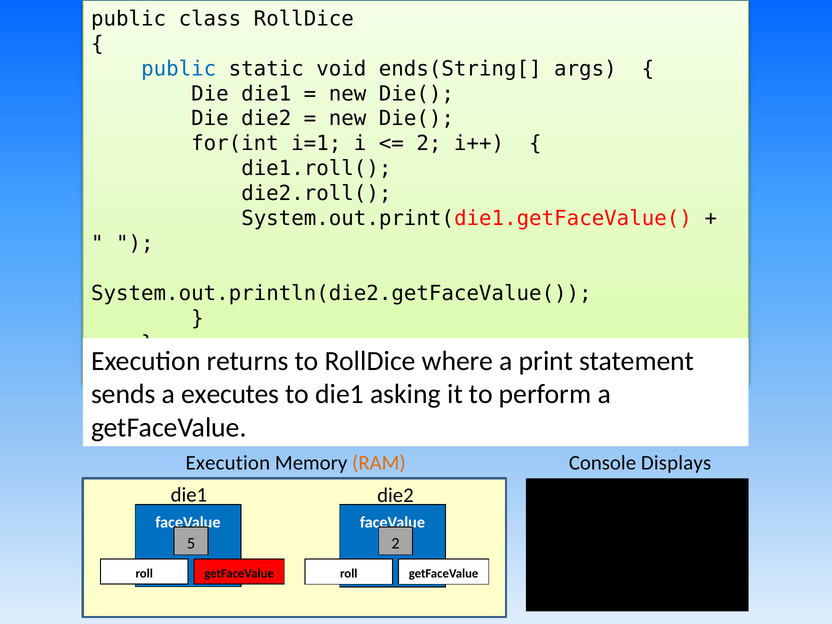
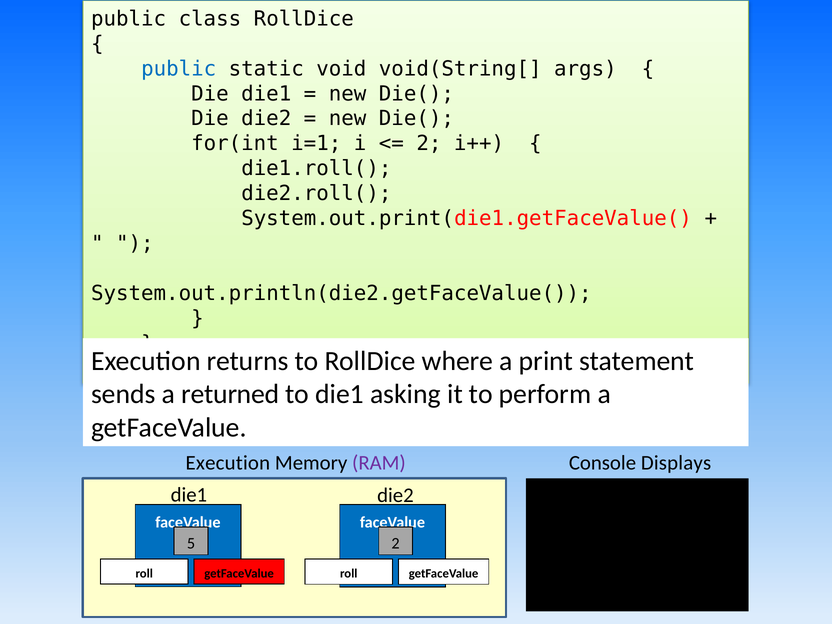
ends(String[: ends(String[ -> void(String[ (460, 69)
executes: executes -> returned (230, 394)
RAM colour: orange -> purple (379, 463)
